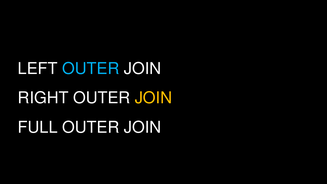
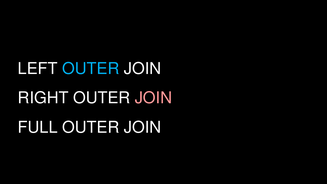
JOIN colour: yellow -> pink (153, 98)
